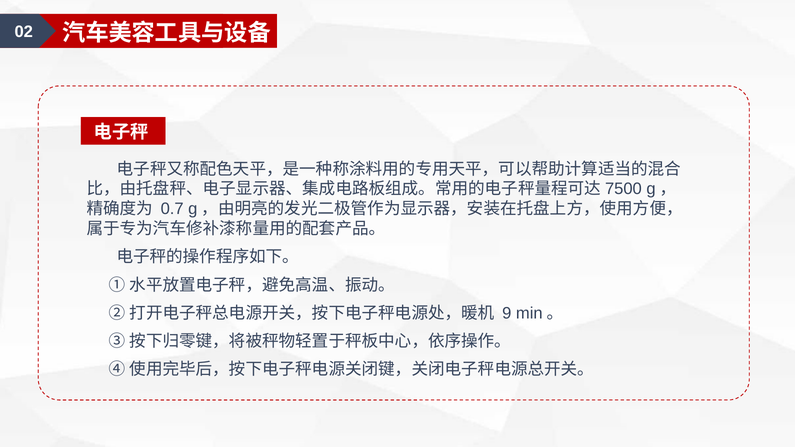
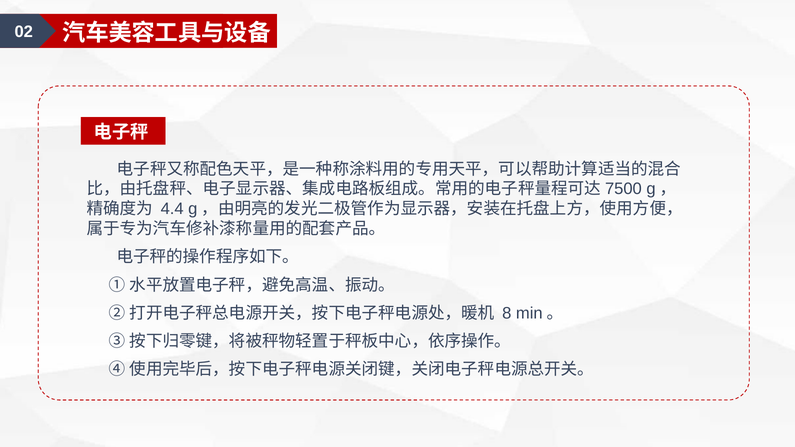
0.7: 0.7 -> 4.4 (172, 209)
9: 9 -> 8 (507, 313)
